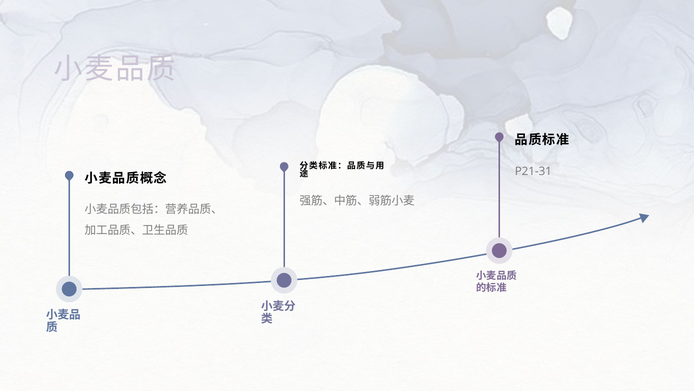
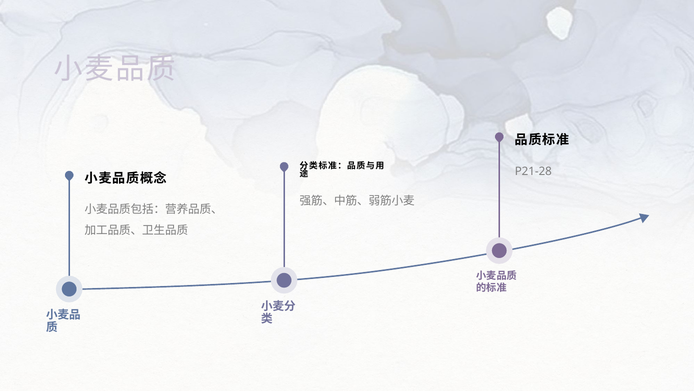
P21-31: P21-31 -> P21-28 (533, 171)
